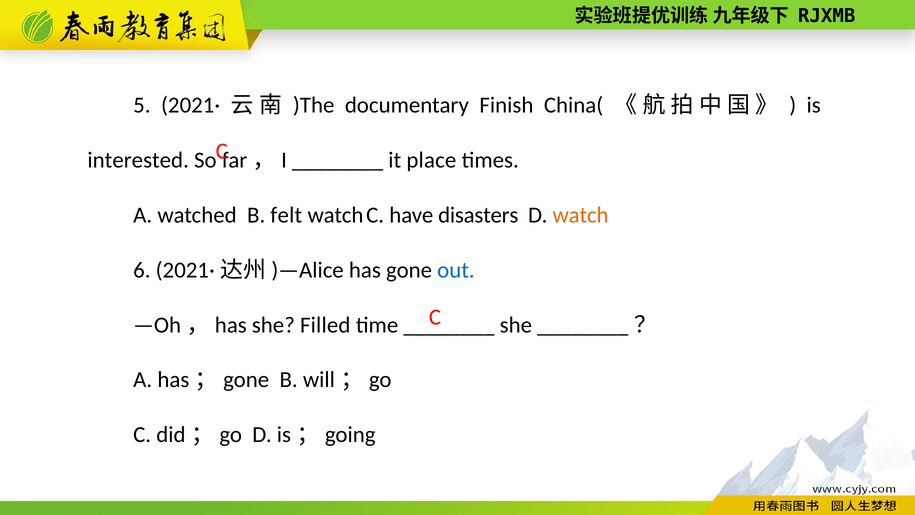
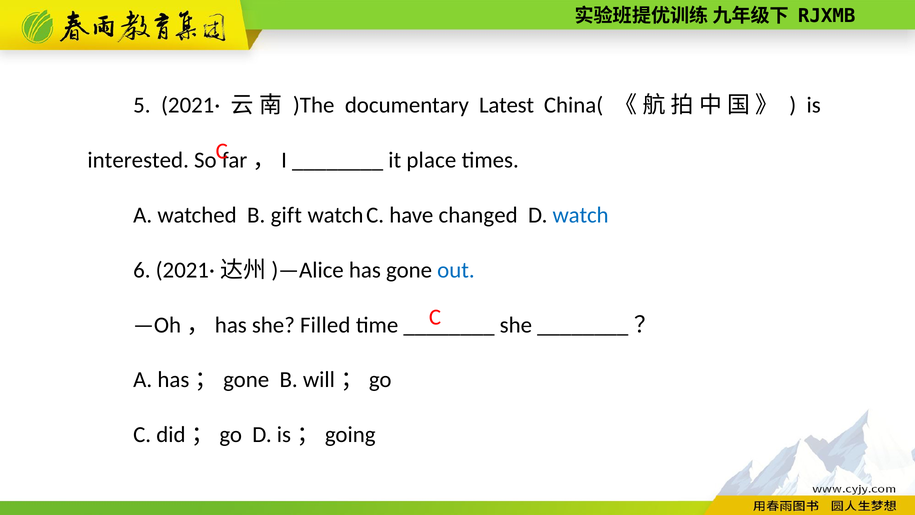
Finish: Finish -> Latest (507, 105)
felt: felt -> gift (286, 215)
disasters: disasters -> changed (478, 215)
watch colour: orange -> blue (581, 215)
